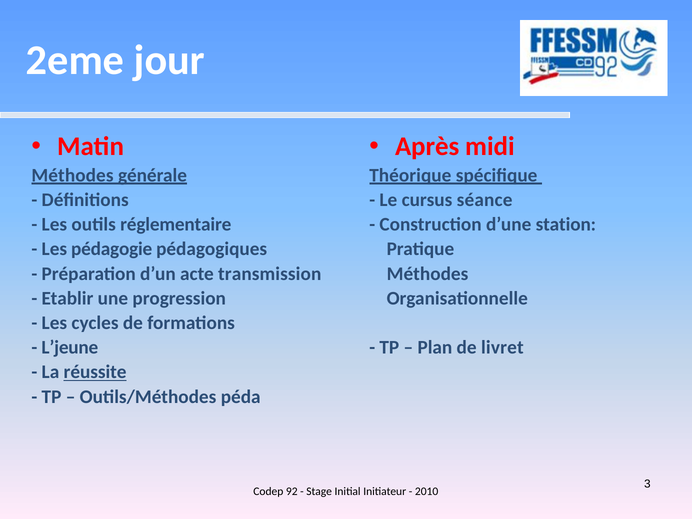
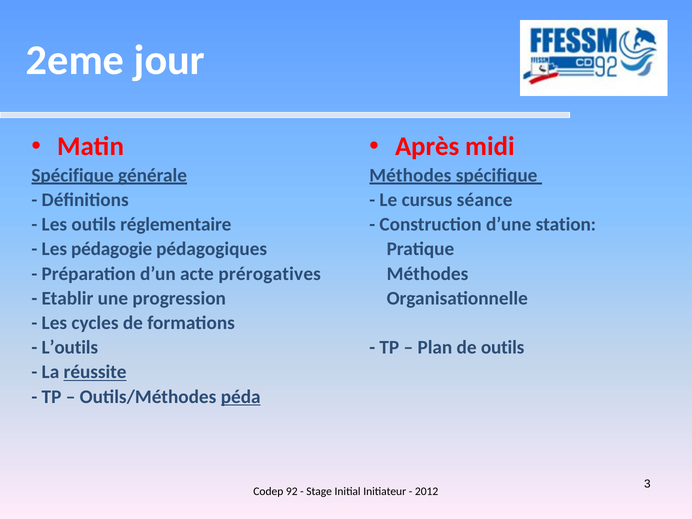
Méthodes: Méthodes -> Spécifique (73, 175)
Théorique: Théorique -> Méthodes (410, 175)
transmission: transmission -> prérogatives (270, 274)
L’jeune: L’jeune -> L’outils (70, 348)
de livret: livret -> outils (503, 348)
péda underline: none -> present (241, 397)
2010: 2010 -> 2012 (427, 491)
